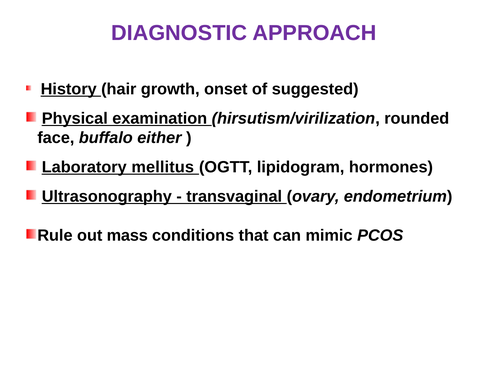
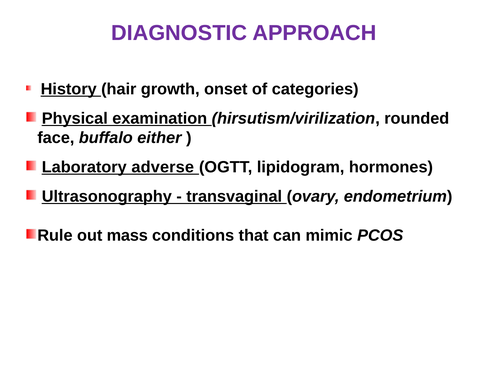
suggested: suggested -> categories (315, 89)
mellitus: mellitus -> adverse (163, 167)
